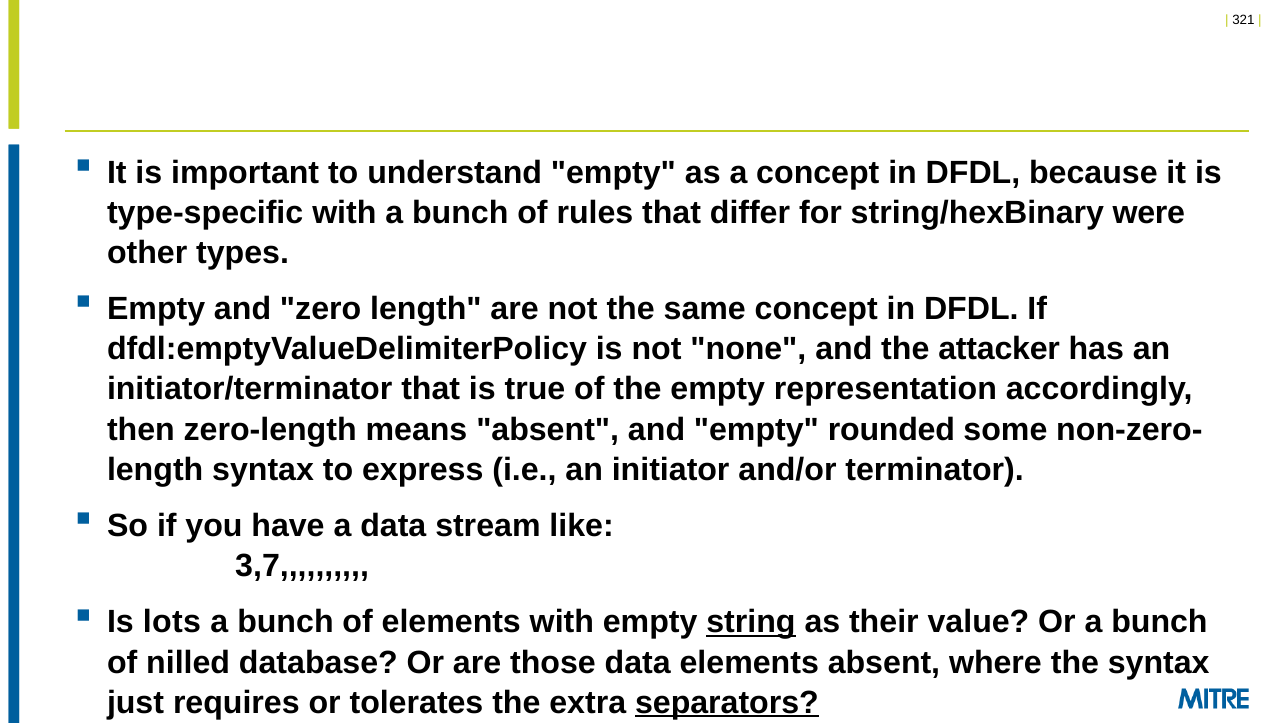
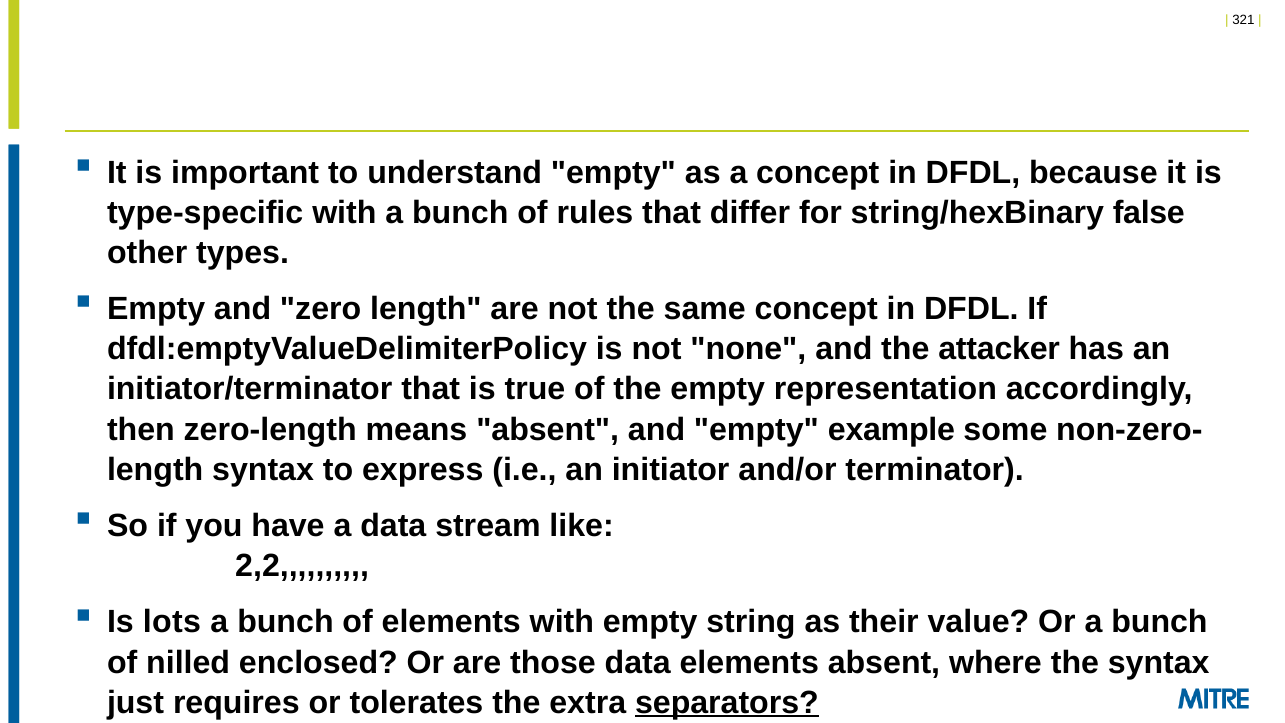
were: were -> false (1149, 213)
rounded: rounded -> example (891, 429)
3,7: 3,7 -> 2,2 (302, 566)
string underline: present -> none (751, 622)
database: database -> enclosed (318, 662)
